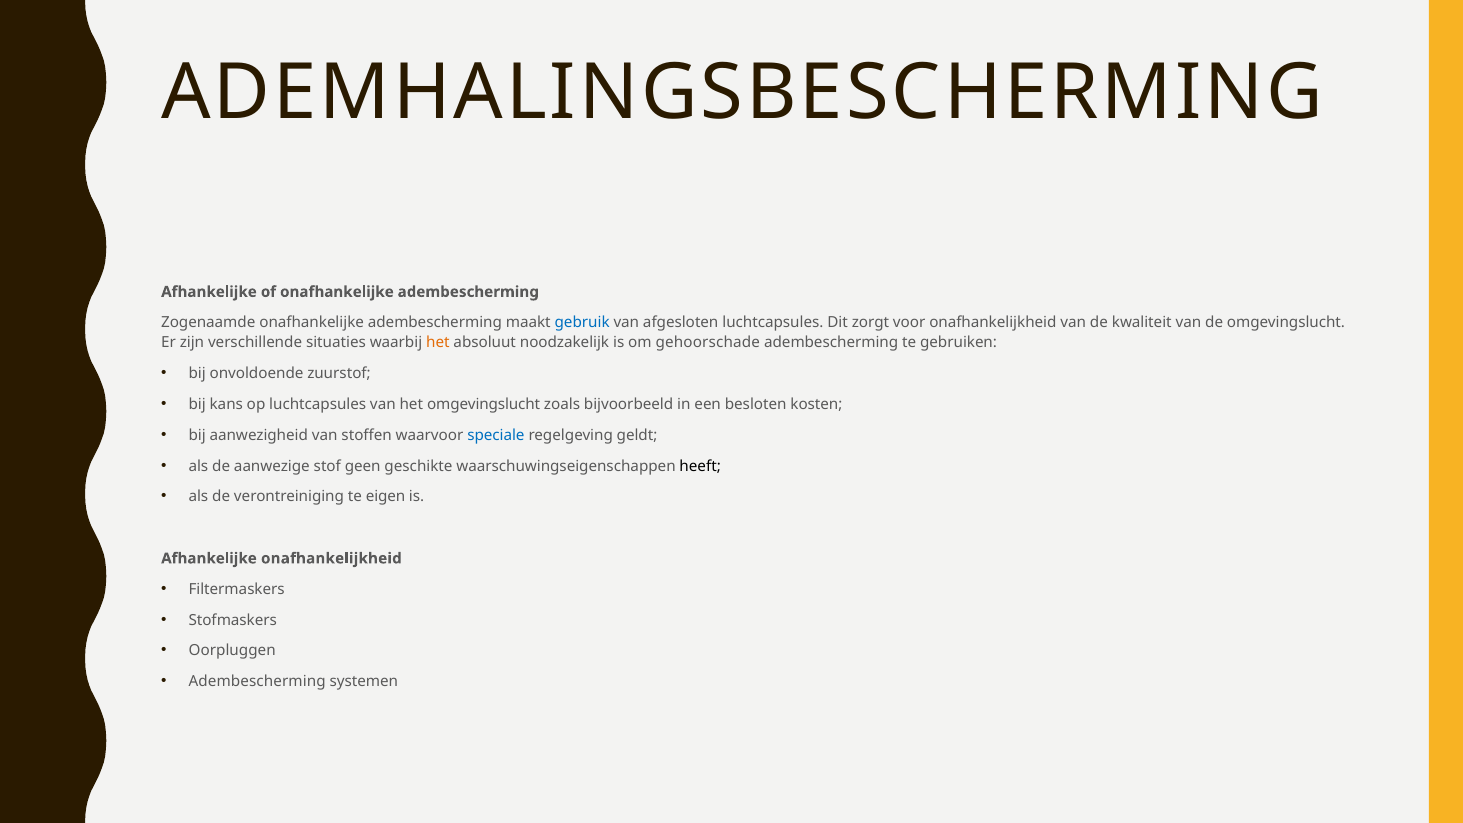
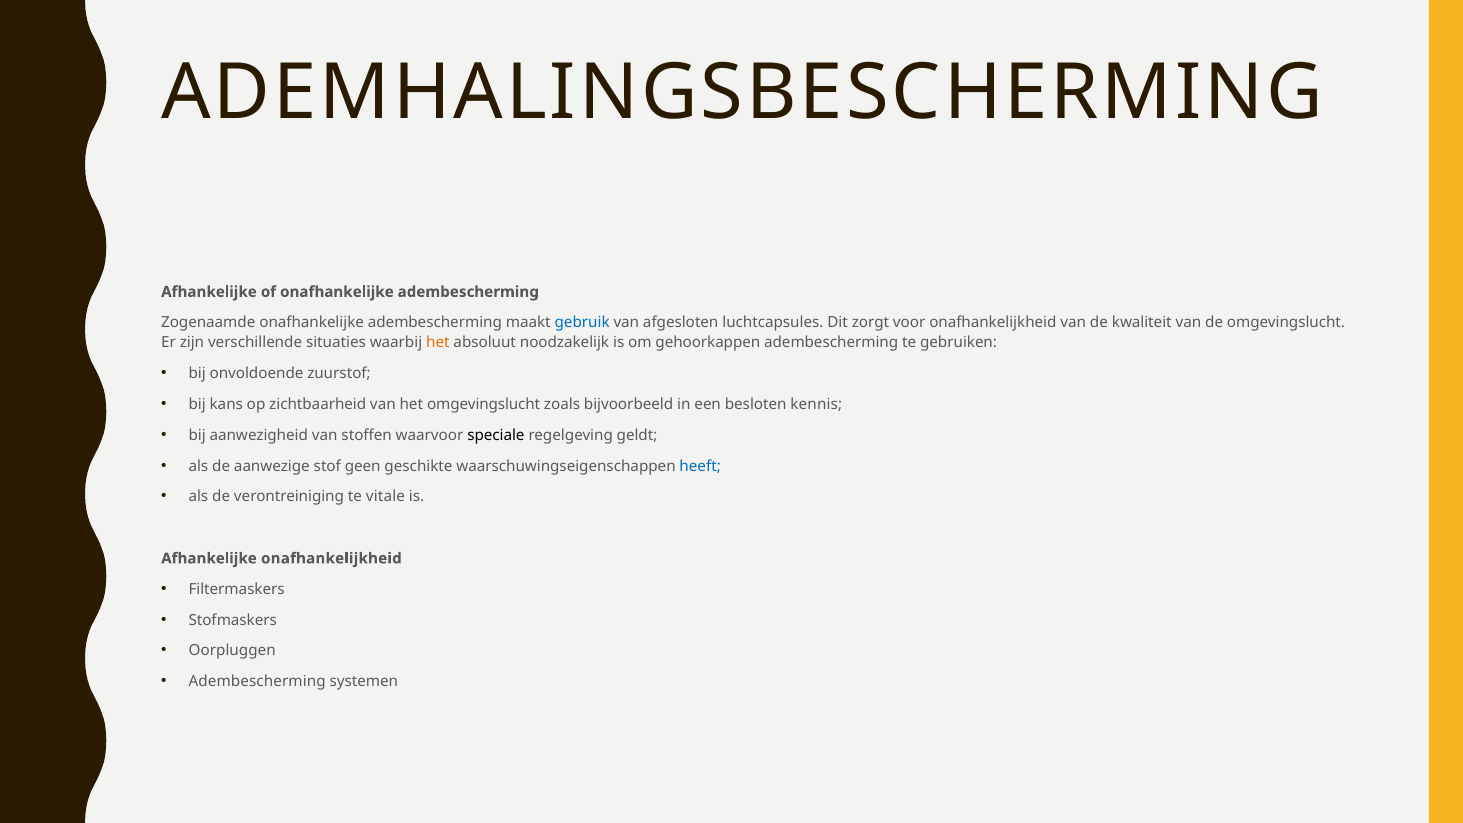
gehoorschade: gehoorschade -> gehoorkappen (708, 343)
op luchtcapsules: luchtcapsules -> zichtbaarheid (318, 404)
kosten: kosten -> kennis (816, 404)
speciale colour: blue -> black (496, 435)
heeft colour: black -> blue (700, 466)
eigen: eigen -> vitale (385, 497)
